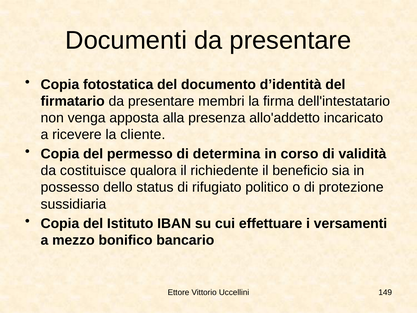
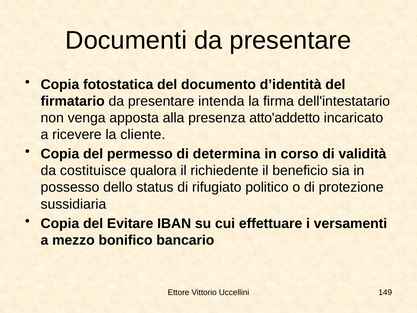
membri: membri -> intenda (221, 101)
allo'addetto: allo'addetto -> atto'addetto (285, 118)
Istituto: Istituto -> Evitare (130, 223)
